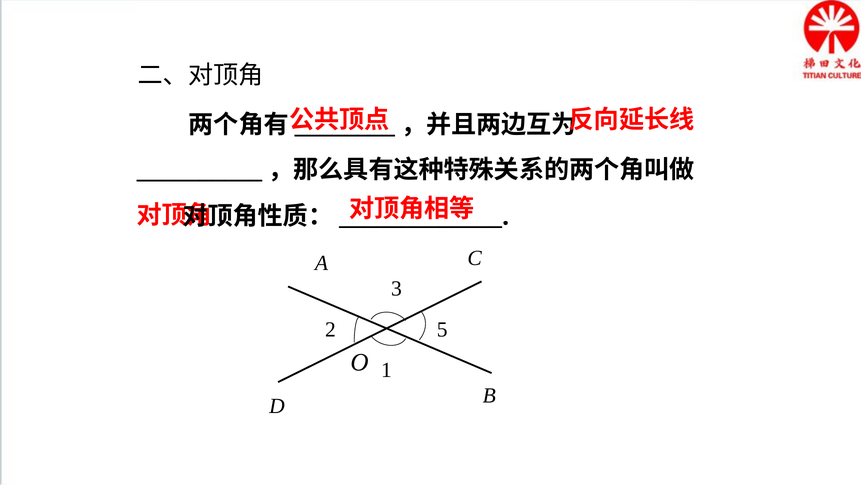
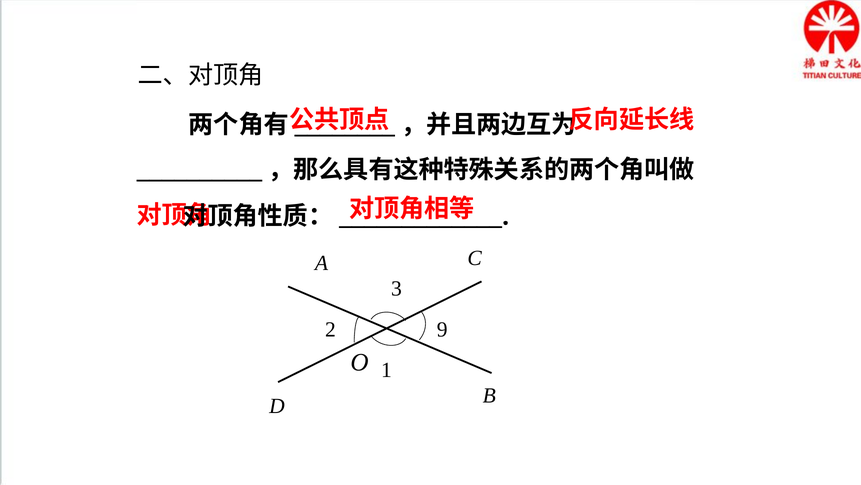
5: 5 -> 9 (442, 329)
